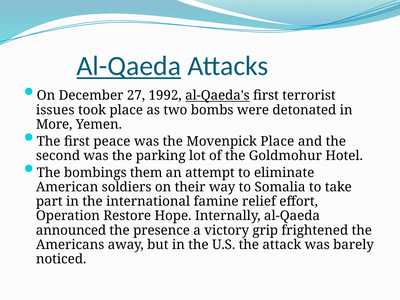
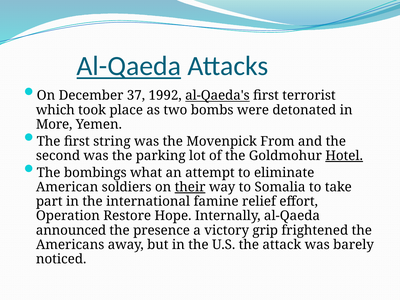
27: 27 -> 37 (136, 96)
issues: issues -> which (55, 110)
peace: peace -> string (112, 141)
Movenpick Place: Place -> From (277, 141)
Hotel underline: none -> present (344, 156)
them: them -> what (146, 173)
their underline: none -> present (190, 187)
